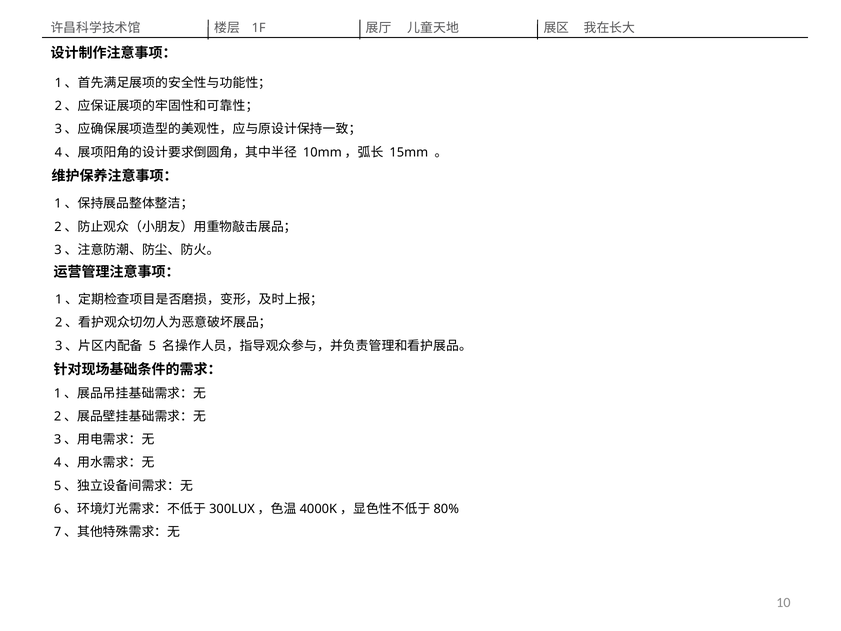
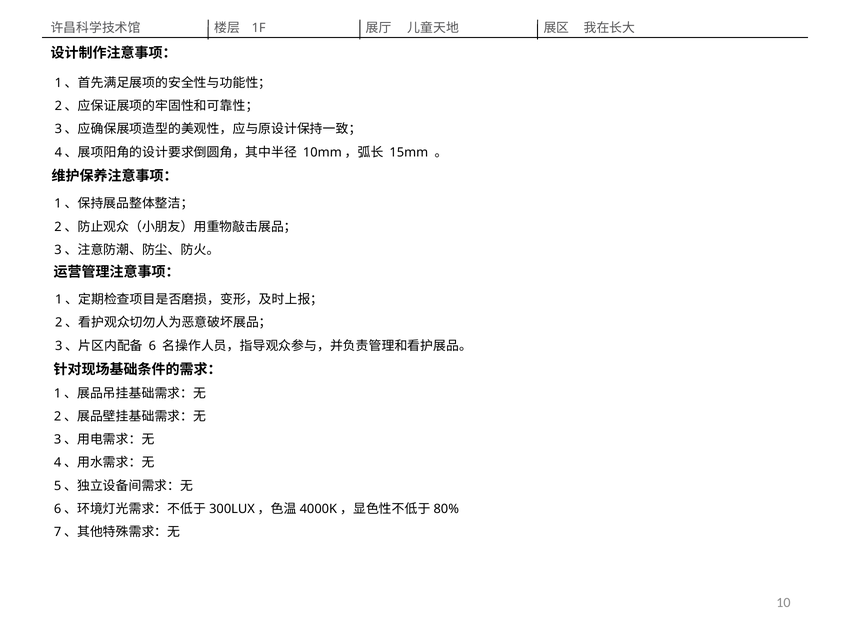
5: 5 -> 6 (152, 346)
